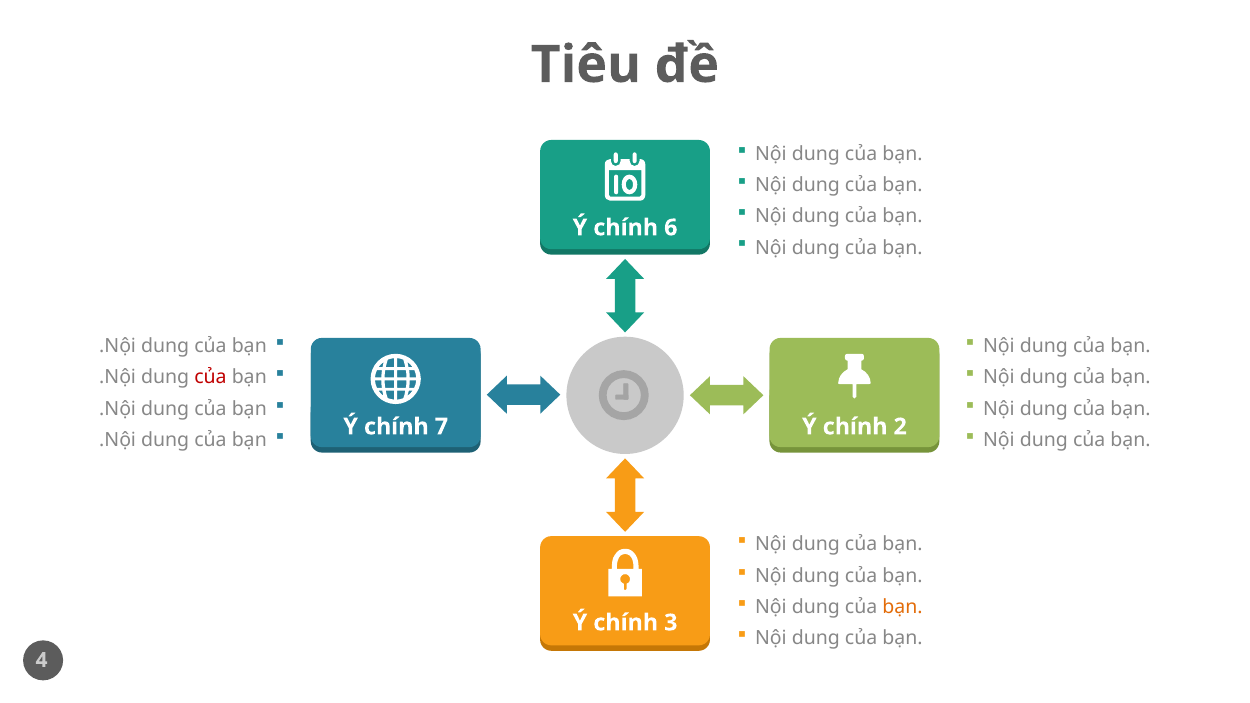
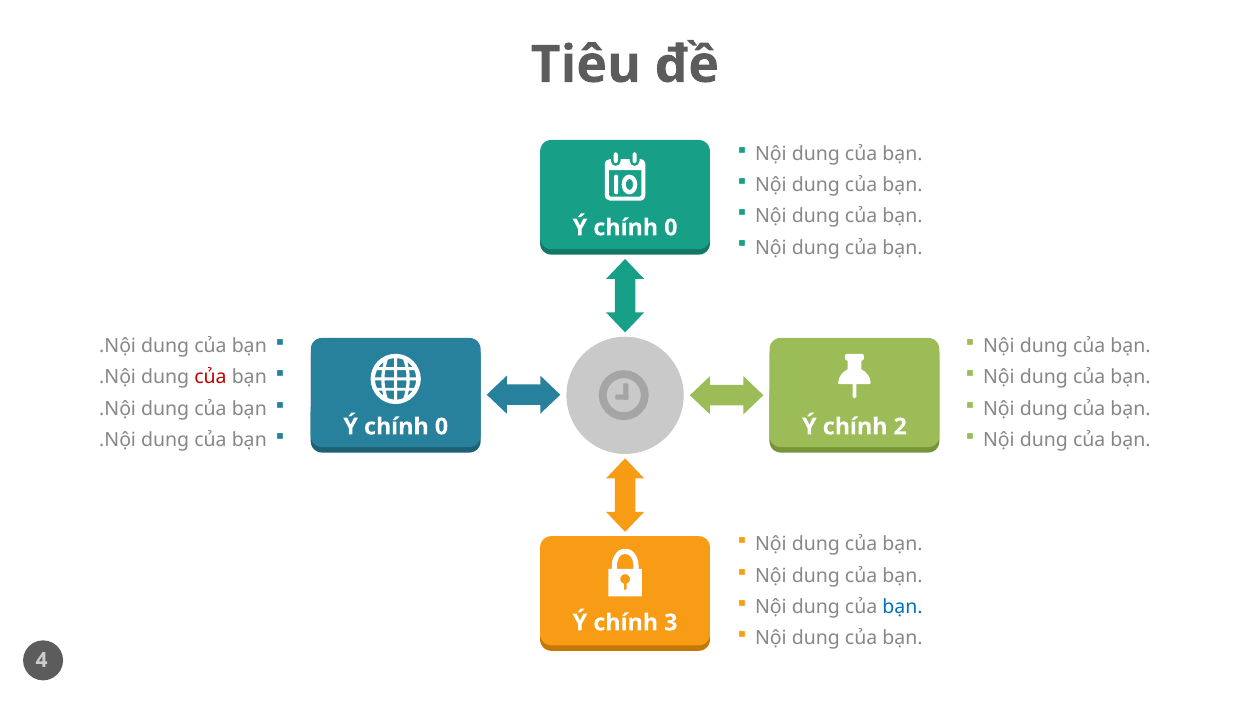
6: 6 -> 0 (671, 228)
7: 7 -> 0 (441, 427)
bạn colour: orange -> blue (903, 607)
